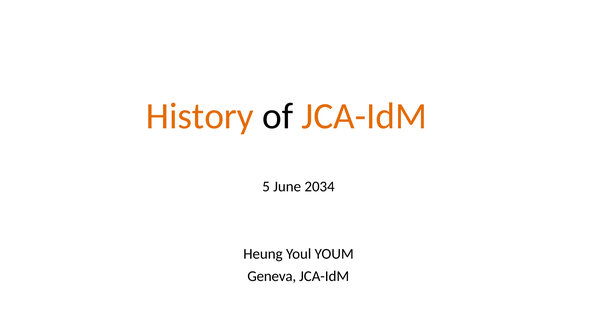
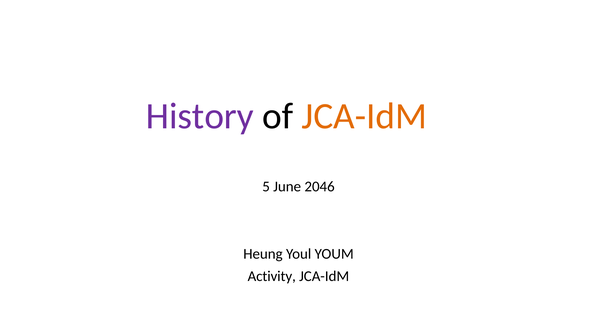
History colour: orange -> purple (200, 116)
2034: 2034 -> 2046 (320, 187)
Geneva: Geneva -> Activity (272, 276)
